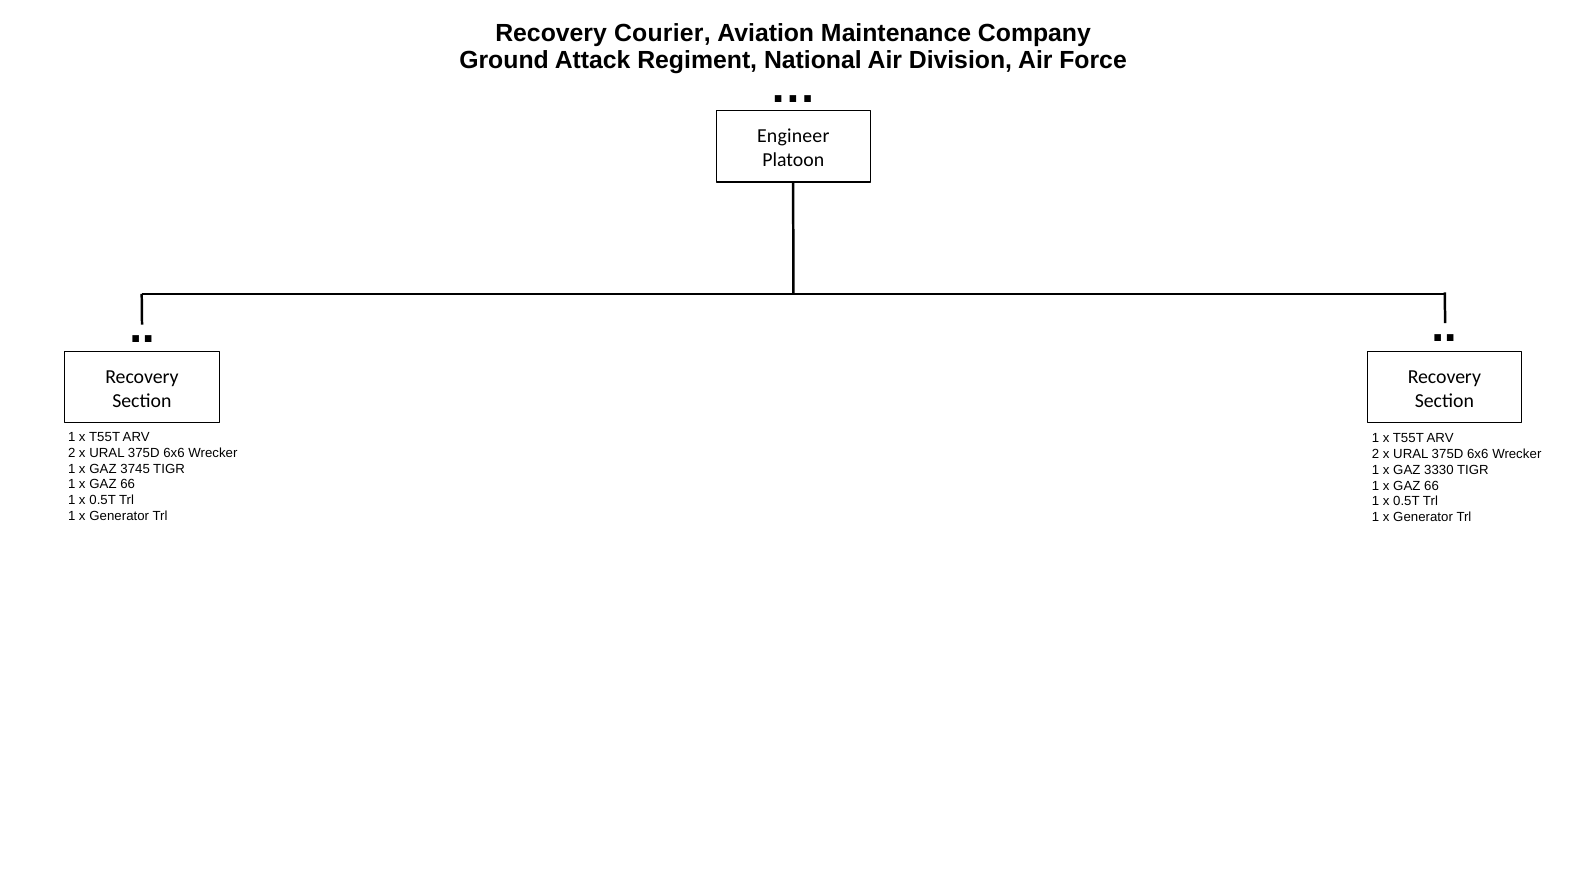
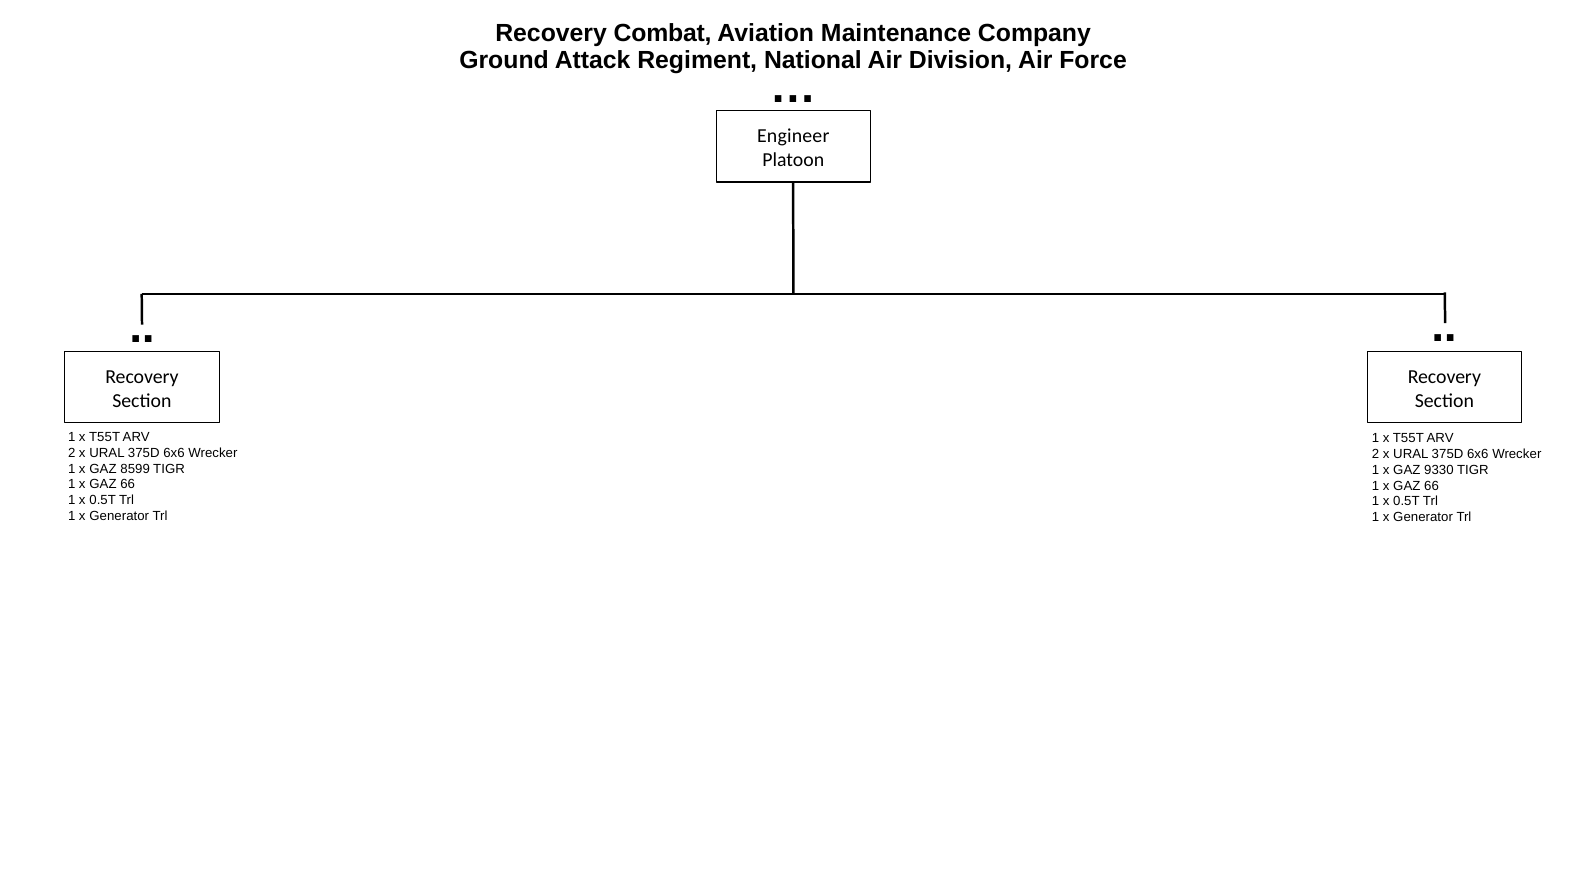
Courier: Courier -> Combat (663, 33)
3745: 3745 -> 8599 (135, 469)
3330: 3330 -> 9330 (1439, 470)
